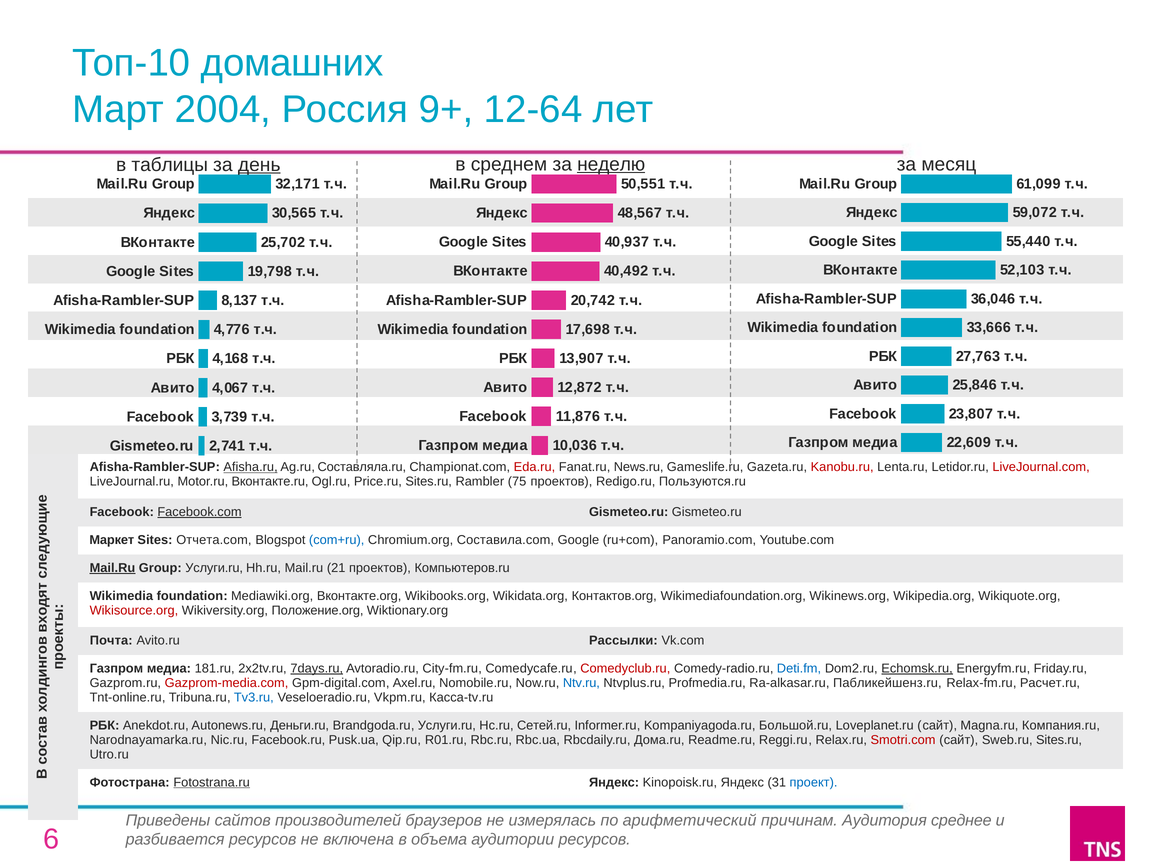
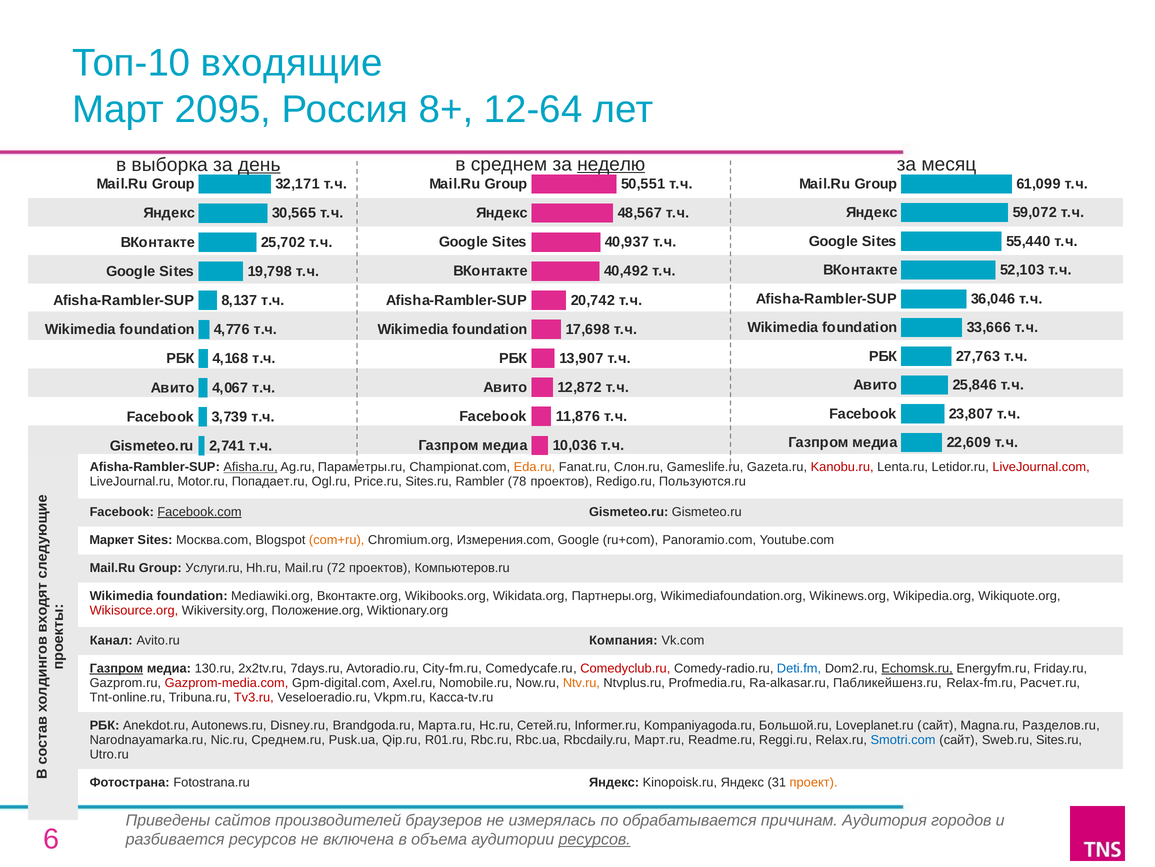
домашних: домашних -> входящие (292, 63)
2004: 2004 -> 2095 (223, 109)
9+: 9+ -> 8+ (446, 109)
таблицы: таблицы -> выборка (170, 165)
Составляла.ru: Составляла.ru -> Параметры.ru (362, 467)
Eda.ru colour: red -> orange (534, 467)
News.ru: News.ru -> Слон.ru (639, 467)
Вконтакте.ru: Вконтакте.ru -> Попадает.ru (270, 481)
75: 75 -> 78 (517, 481)
Отчета.com: Отчета.com -> Москва.com (214, 539)
com+ru colour: blue -> orange (337, 539)
Составила.com: Составила.com -> Измерения.com (505, 539)
Mail.Ru underline: present -> none (112, 567)
21: 21 -> 72 (336, 567)
Контактов.org: Контактов.org -> Партнеры.org (614, 595)
Почта: Почта -> Канал (111, 640)
Рассылки: Рассылки -> Компания (623, 640)
Газпром underline: none -> present (116, 668)
181.ru: 181.ru -> 130.ru (215, 668)
7days.ru underline: present -> none (317, 668)
Ntv.ru colour: blue -> orange (581, 682)
Tv3.ru colour: blue -> red (254, 697)
Деньги.ru: Деньги.ru -> Disney.ru (299, 725)
Brandgoda.ru Услуги.ru: Услуги.ru -> Марта.ru (447, 725)
Компания.ru: Компания.ru -> Разделов.ru (1061, 725)
Facebook.ru: Facebook.ru -> Среднем.ru (288, 739)
Дома.ru: Дома.ru -> Март.ru (659, 739)
Smotri.com colour: red -> blue (903, 739)
Fotostrana.ru underline: present -> none (212, 782)
проект colour: blue -> orange (814, 782)
арифметический: арифметический -> обрабатывается (690, 820)
среднее: среднее -> городов (961, 820)
ресурсов underline: none -> present (595, 839)
